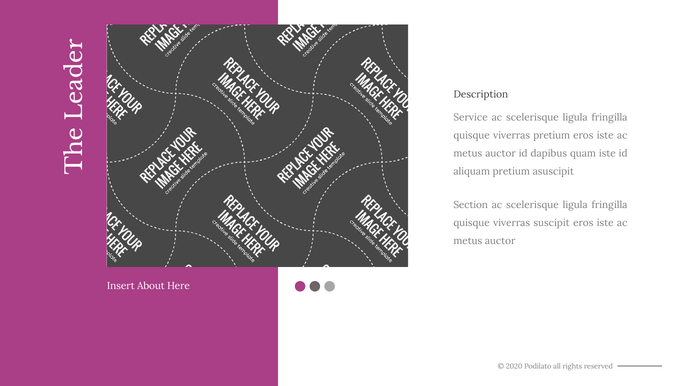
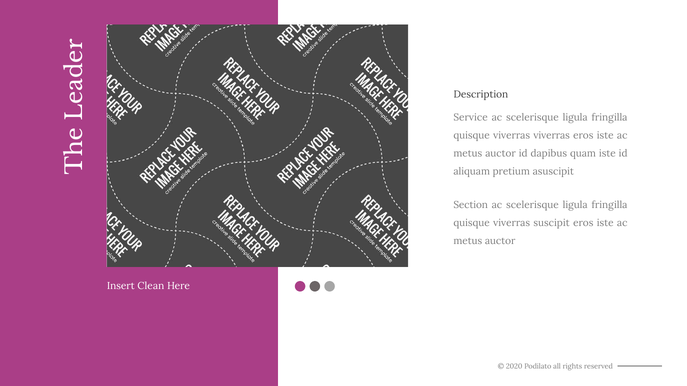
viverras pretium: pretium -> viverras (552, 135)
About: About -> Clean (151, 286)
